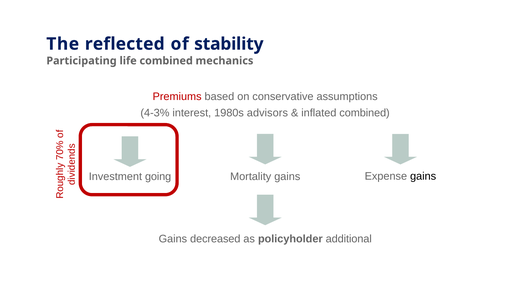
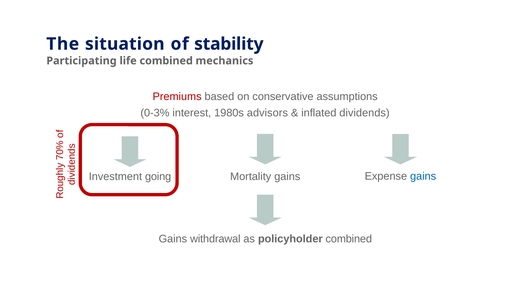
reflected: reflected -> situation (125, 44)
4-3%: 4-3% -> 0-3% (155, 113)
inflated combined: combined -> dividends (364, 113)
gains colour: black -> blue (423, 176)
decreased: decreased -> withdrawal (215, 238)
policyholder additional: additional -> combined (349, 238)
